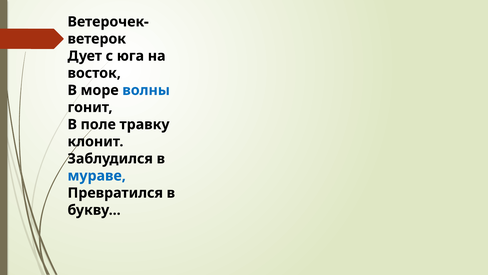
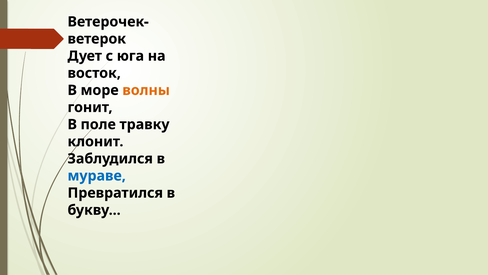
волны colour: blue -> orange (146, 90)
